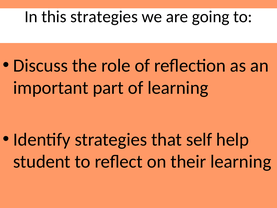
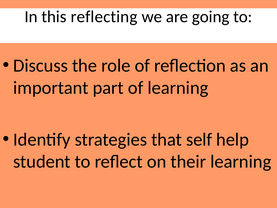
this strategies: strategies -> reflecting (104, 17)
